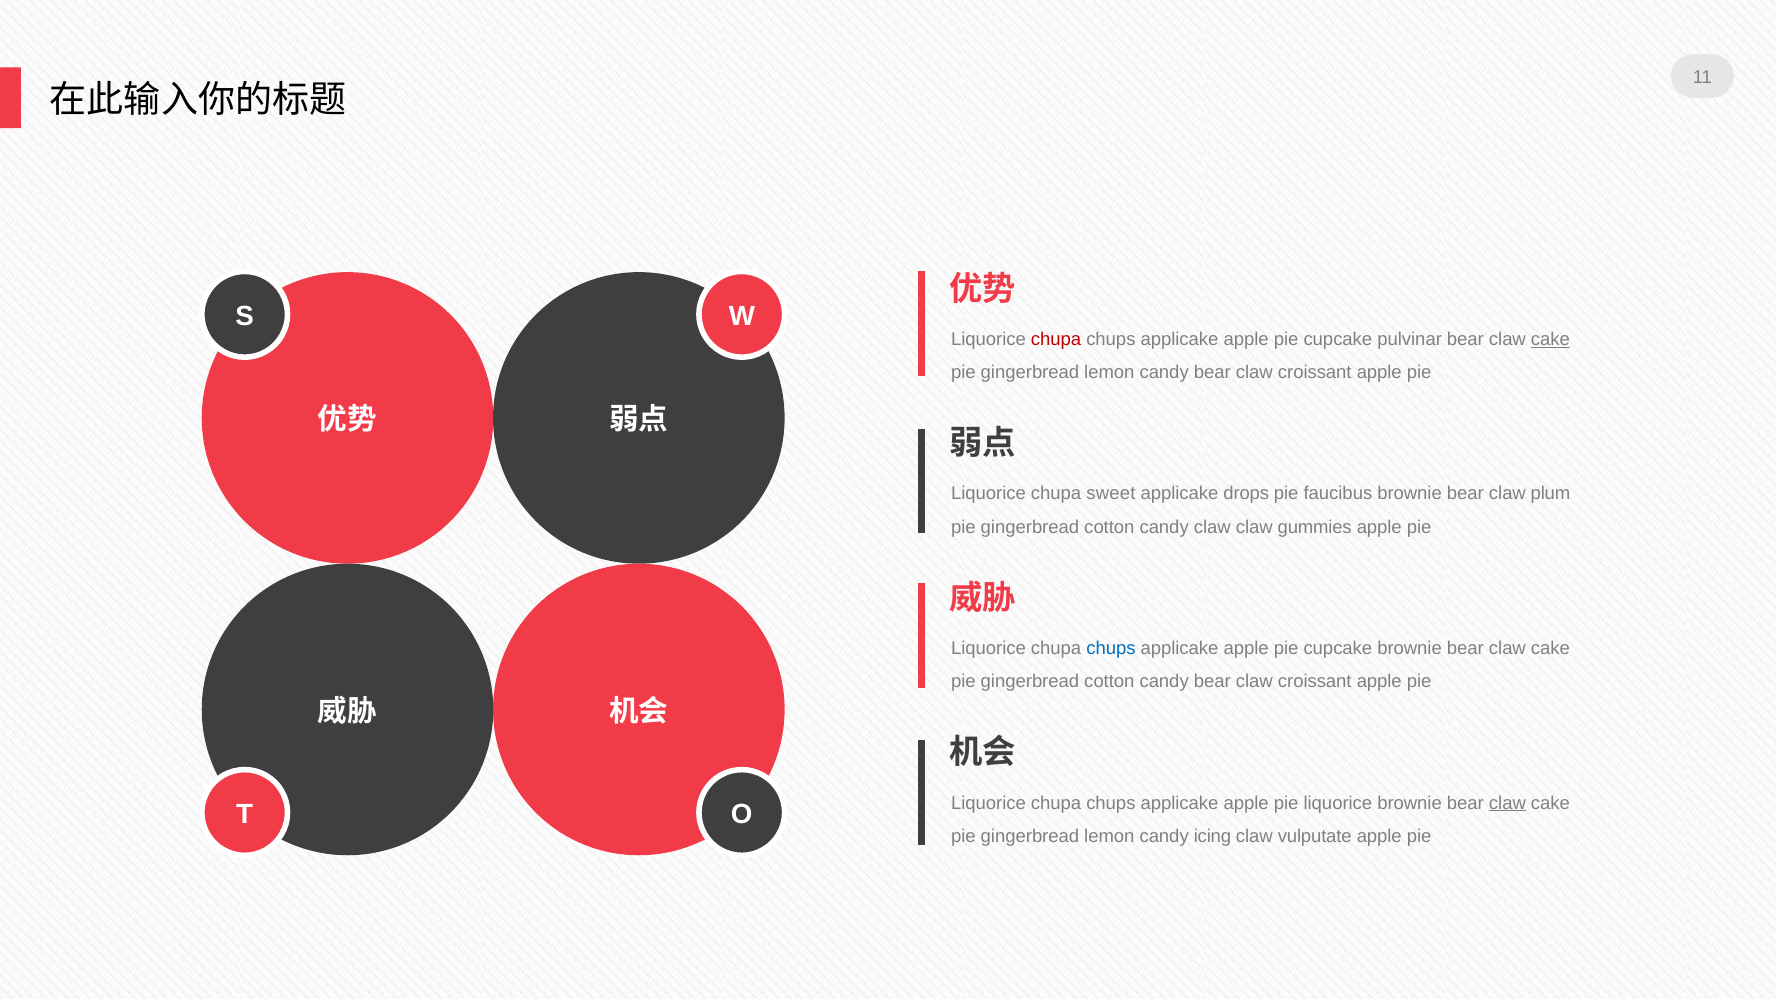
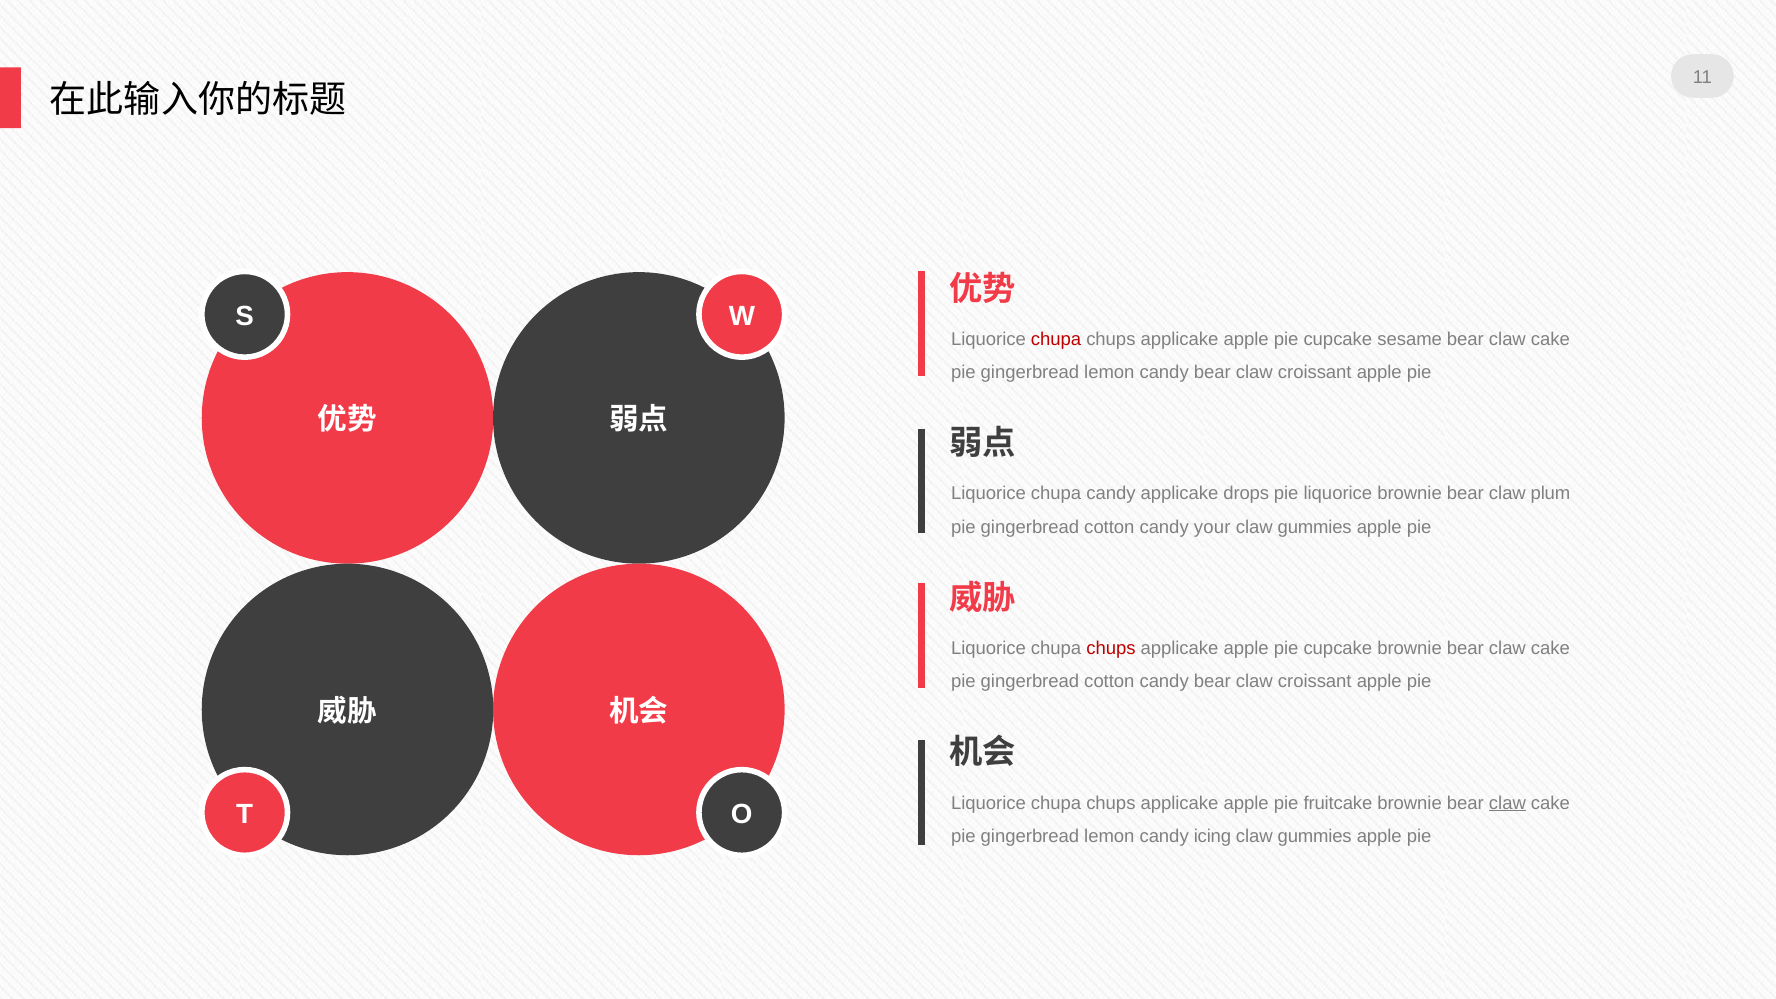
pulvinar: pulvinar -> sesame (1410, 340)
cake underline: present -> none (1550, 340)
chupa sweet: sweet -> candy (1111, 494)
pie faucibus: faucibus -> liquorice (1338, 494)
candy claw: claw -> your (1212, 527)
chups colour: blue -> red (1111, 648)
pie liquorice: liquorice -> fruitcake (1338, 803)
vulputate: vulputate -> gummies (1315, 836)
